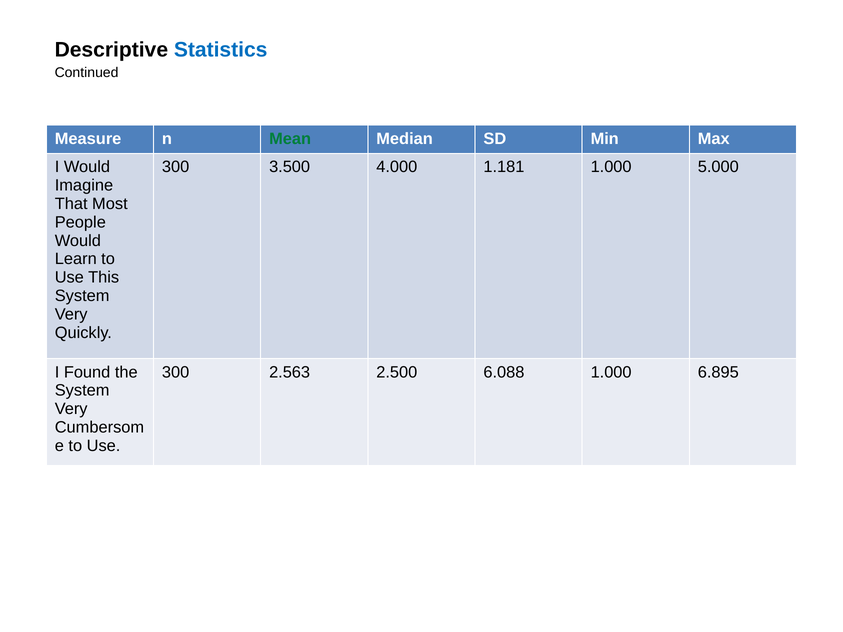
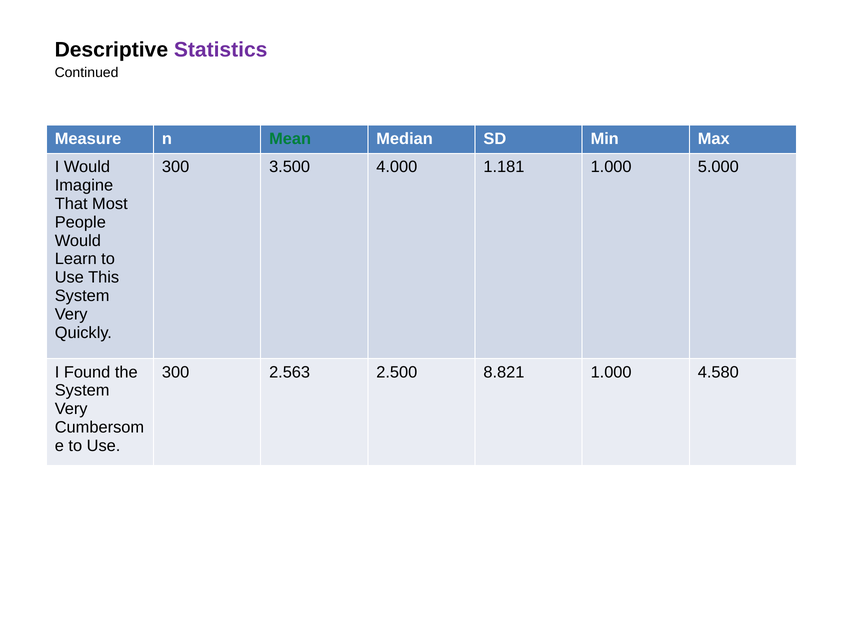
Statistics colour: blue -> purple (221, 50)
6.088: 6.088 -> 8.821 (504, 372)
6.895: 6.895 -> 4.580 (718, 372)
